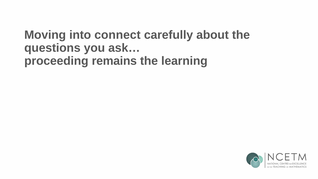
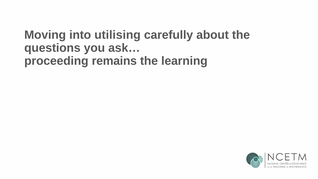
connect: connect -> utilising (118, 35)
